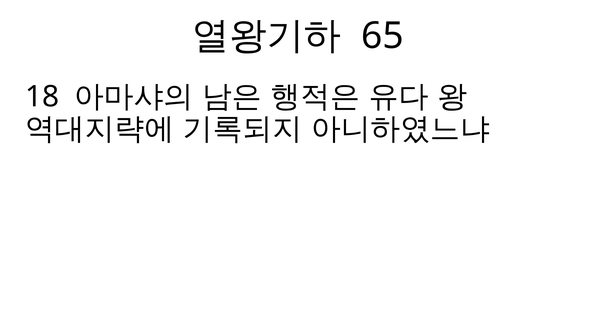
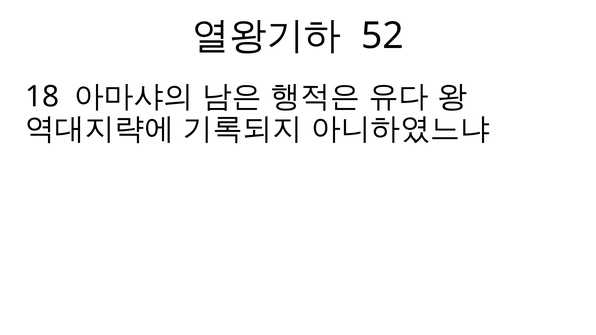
65: 65 -> 52 (383, 36)
